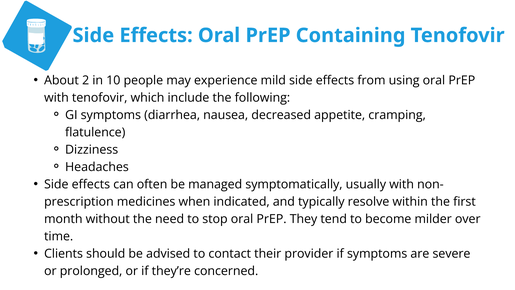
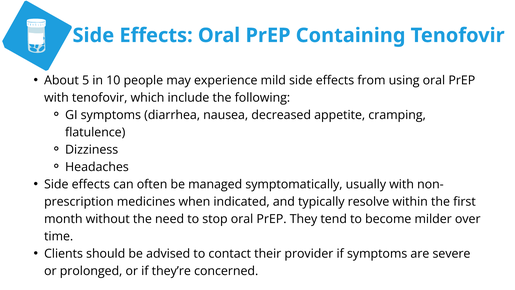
2: 2 -> 5 (86, 80)
